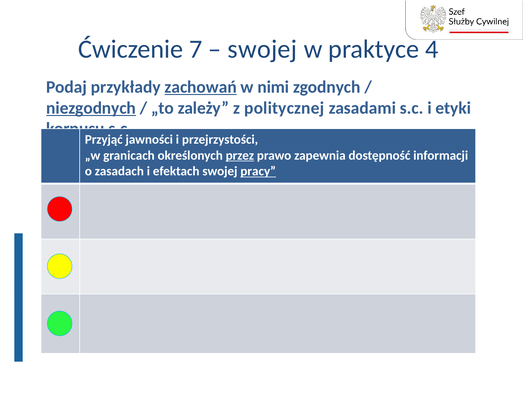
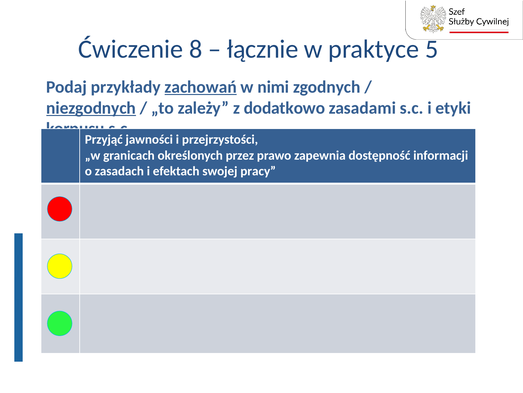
7: 7 -> 8 (196, 49)
swojej: swojej -> łącznie (263, 49)
4: 4 -> 5 (432, 49)
politycznej: politycznej -> dodatkowo (284, 108)
przez underline: present -> none (240, 155)
pracy underline: present -> none (258, 171)
